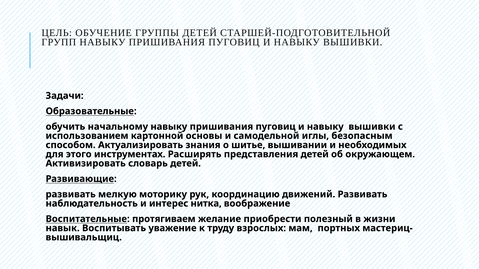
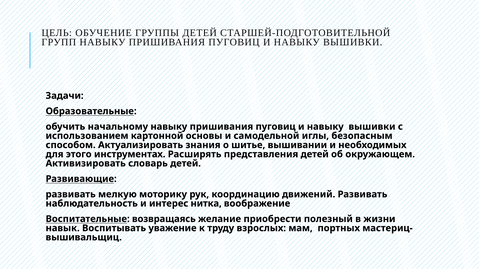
протягиваем: протягиваем -> возвращаясь (164, 219)
